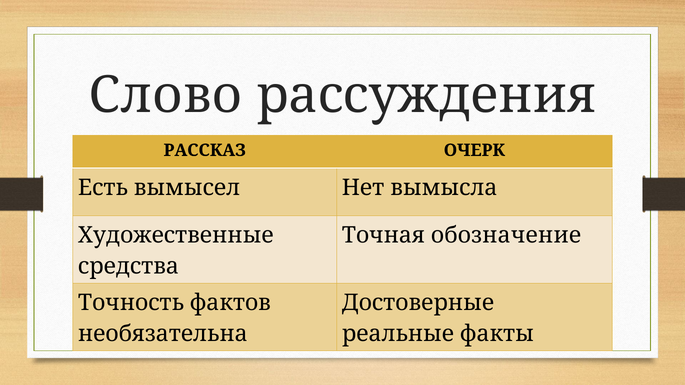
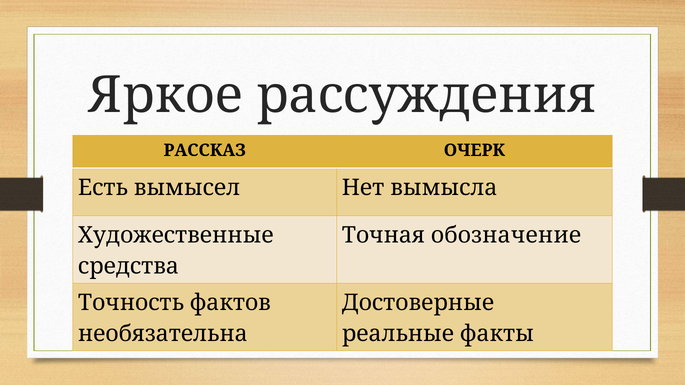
Слово: Слово -> Яркое (166, 95)
